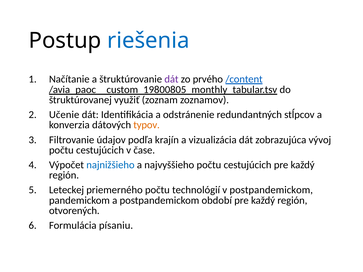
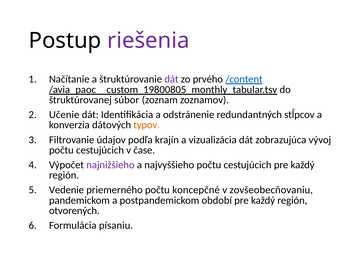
riešenia colour: blue -> purple (148, 41)
využiť: využiť -> súbor (127, 100)
najnižšieho colour: blue -> purple (110, 165)
Leteckej: Leteckej -> Vedenie (66, 190)
technológií: technológií -> koncepčné (196, 190)
v postpandemickom: postpandemickom -> zovšeobecňovaniu (271, 190)
